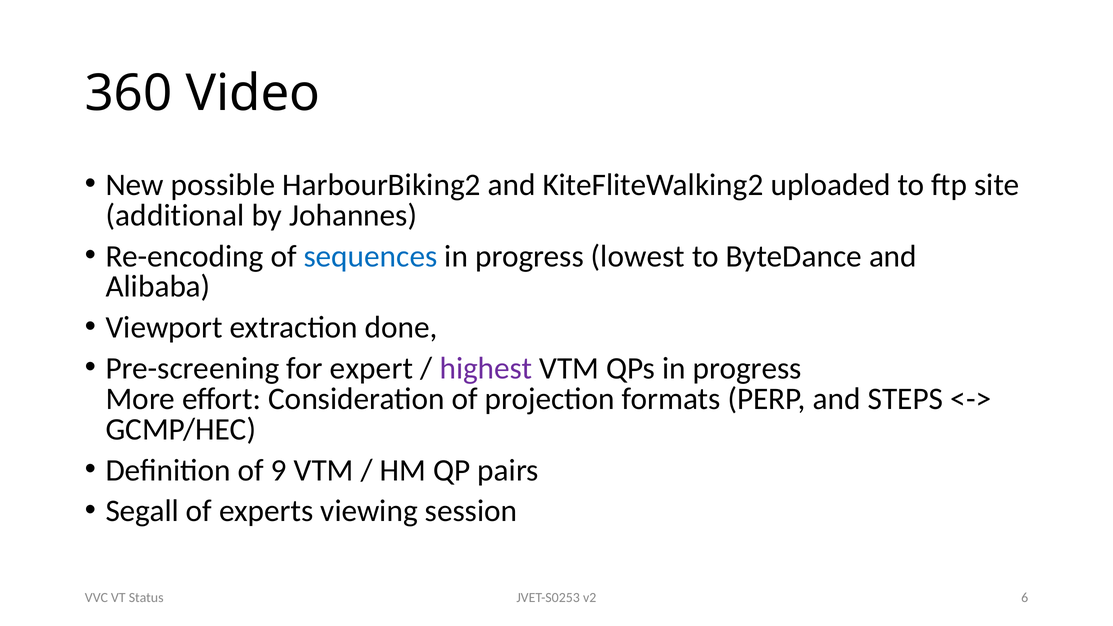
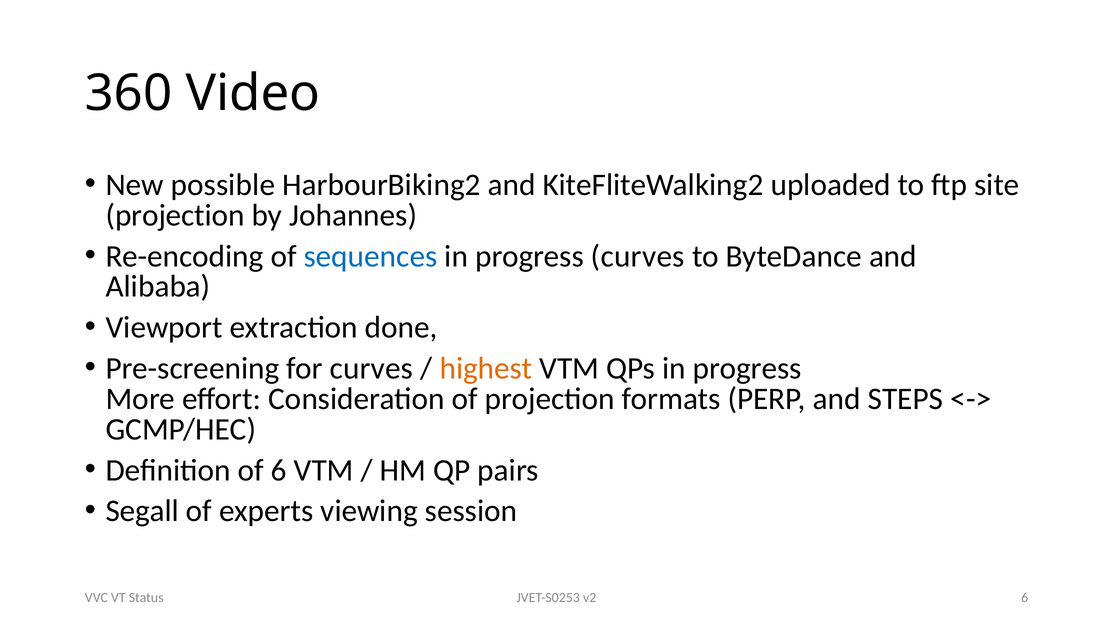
additional: additional -> projection (175, 215)
progress lowest: lowest -> curves (638, 256)
for expert: expert -> curves (372, 368)
highest colour: purple -> orange (486, 368)
of 9: 9 -> 6 (279, 470)
